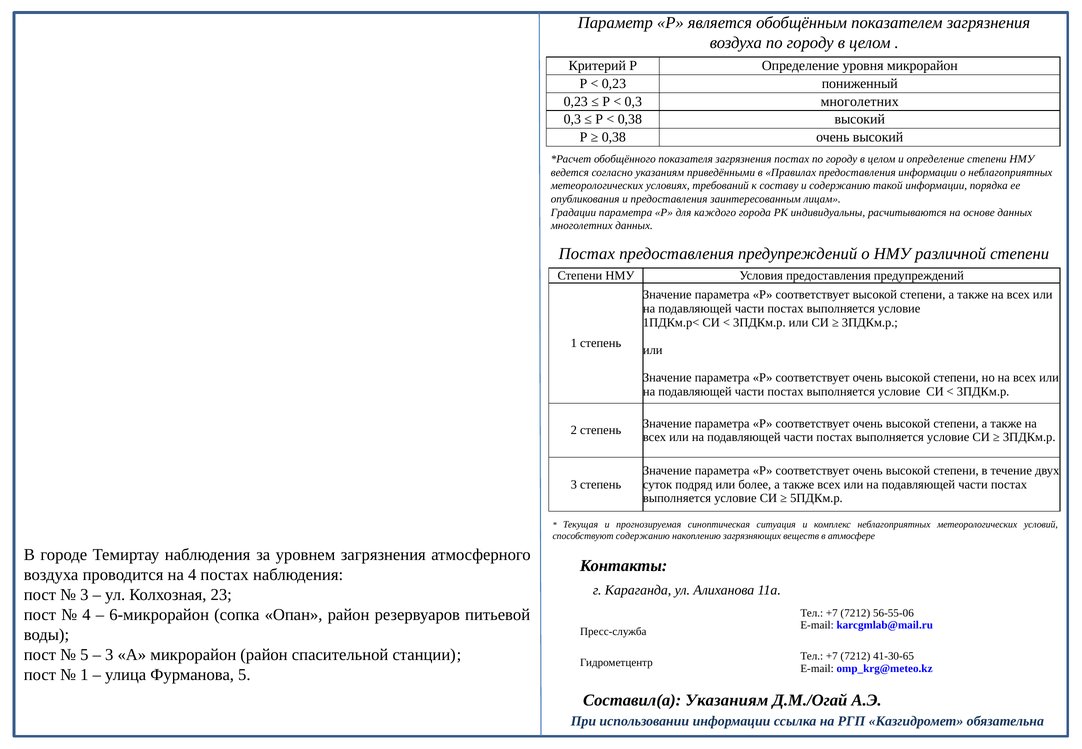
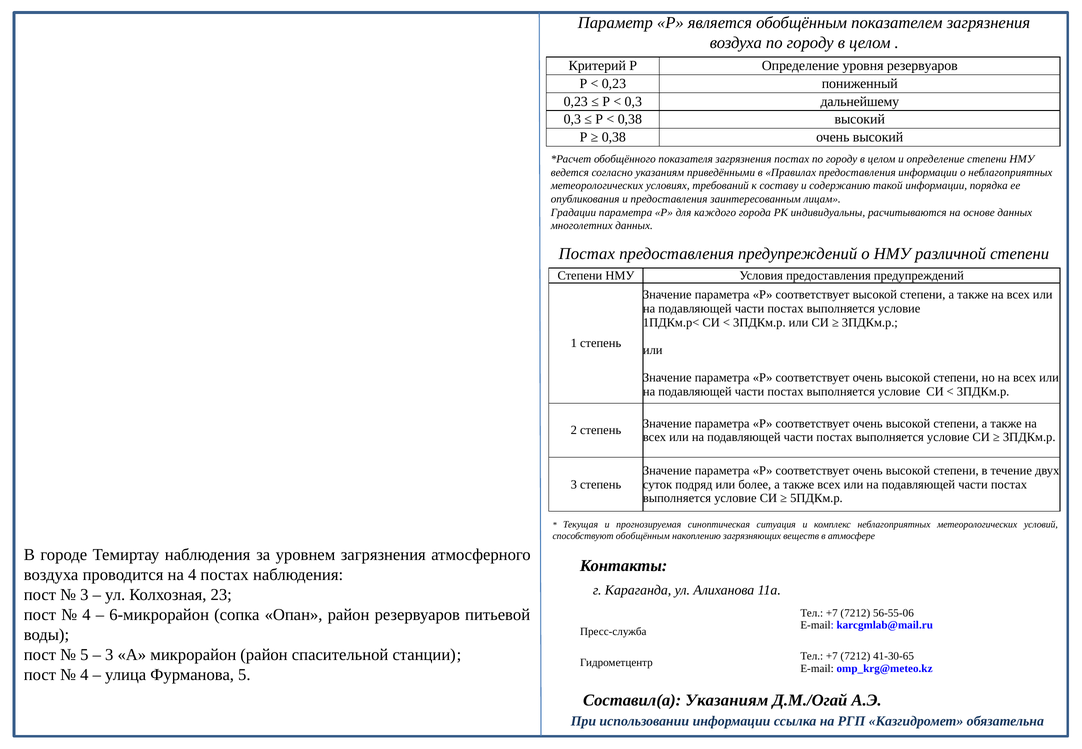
уровня микрорайон: микрорайон -> резервуаров (922, 66)
0,3 многолетних: многолетних -> дальнейшему (860, 102)
способствуют содержанию: содержанию -> обобщённым (643, 536)
1: 1 -> 4 (84, 675)
